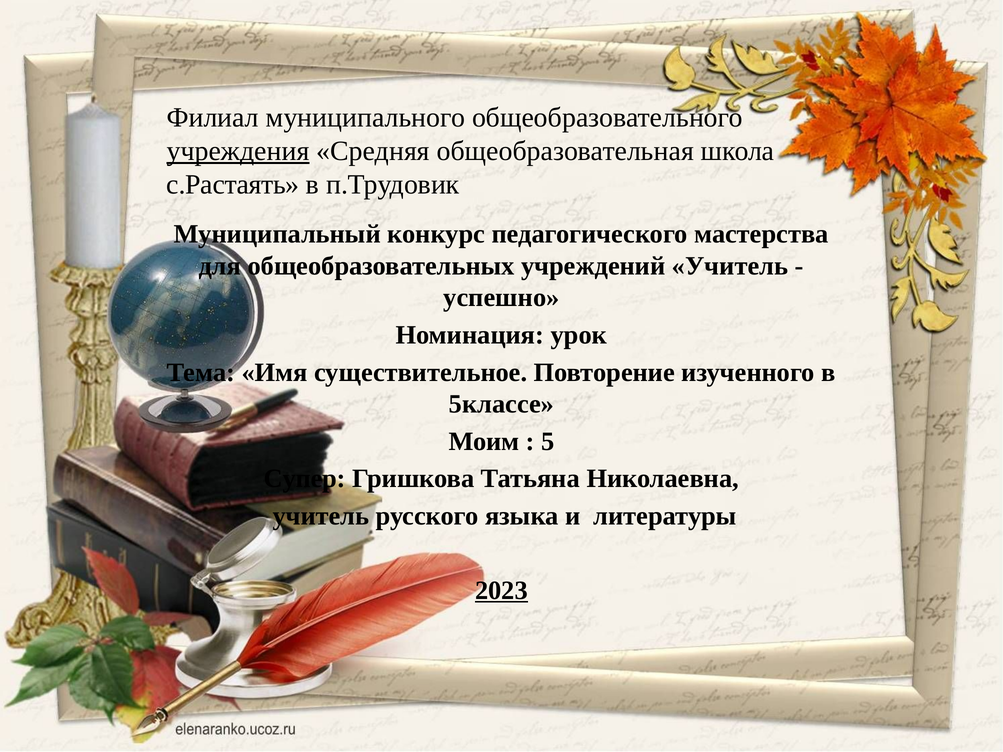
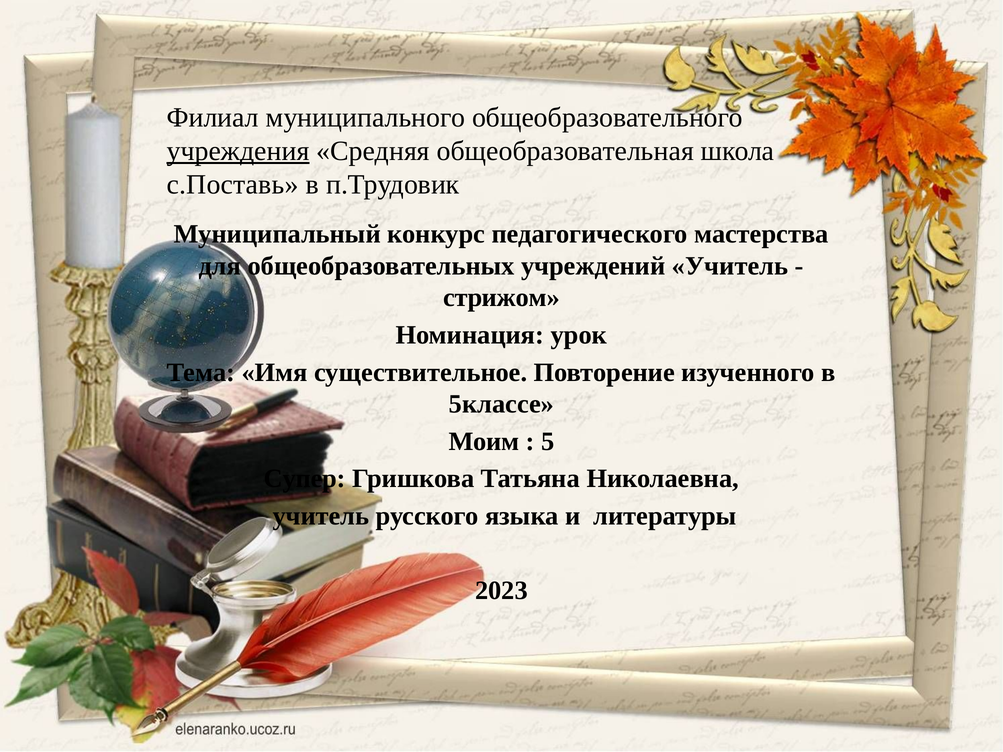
с.Растаять: с.Растаять -> с.Поставь (233, 185)
успешно: успешно -> стрижом (502, 298)
2023 underline: present -> none (501, 591)
